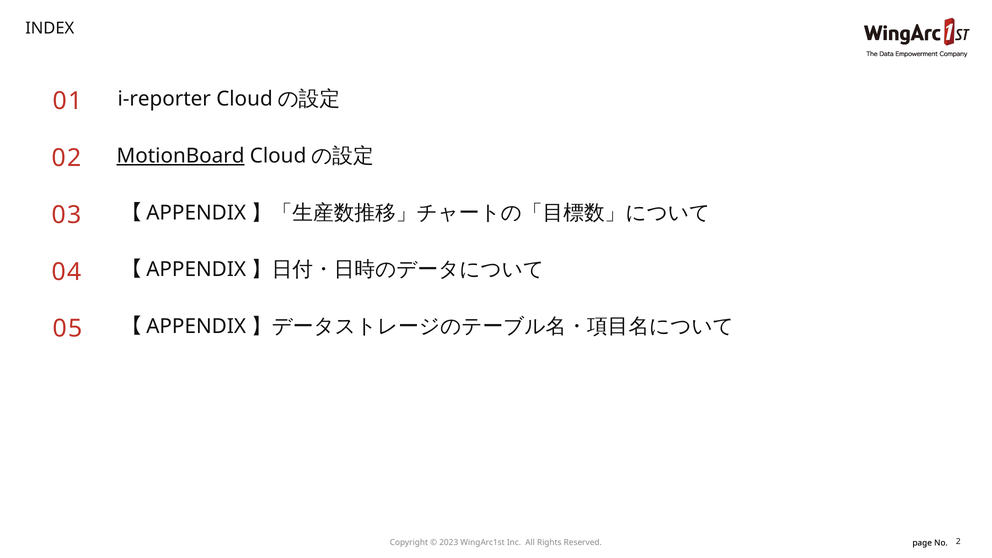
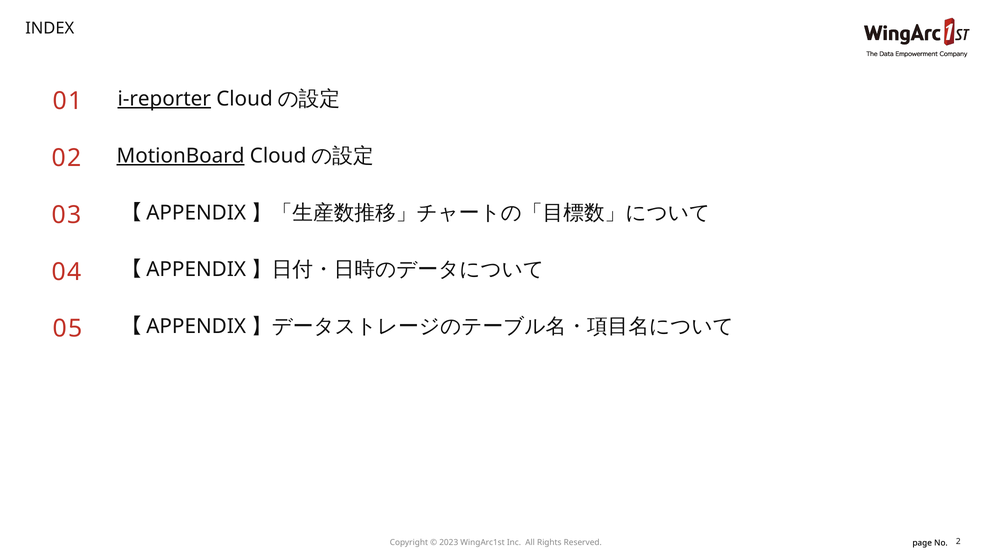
i-reporter underline: none -> present (164, 99)
